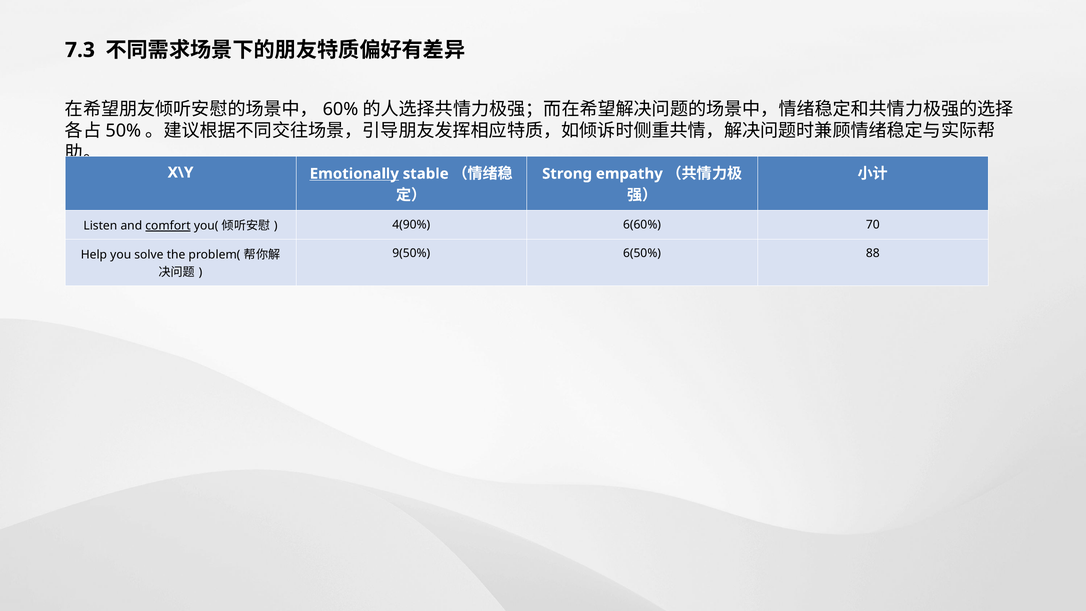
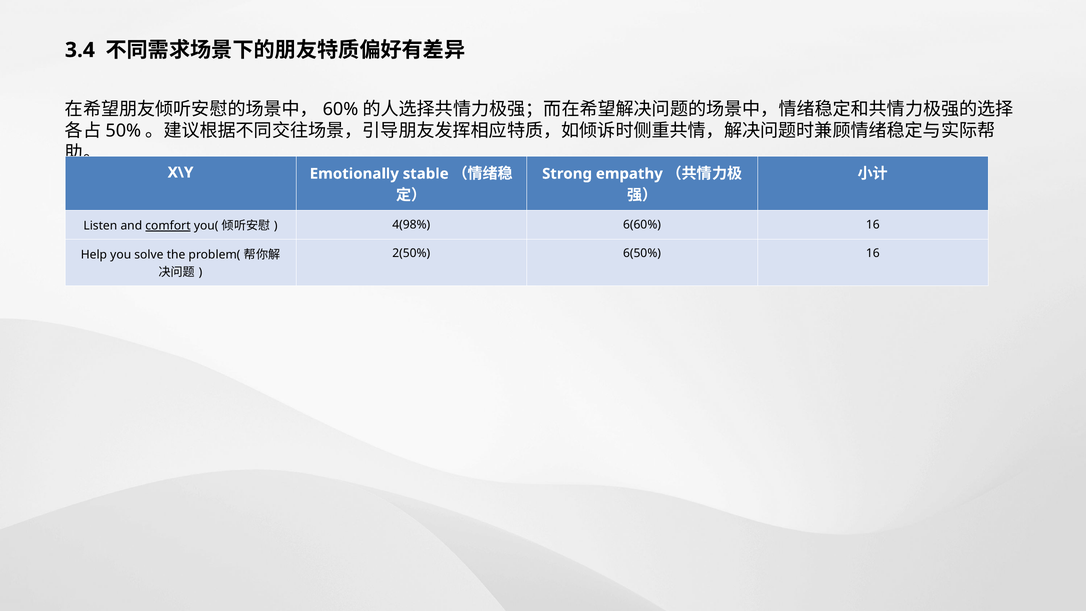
7.3: 7.3 -> 3.4 (80, 50)
Emotionally underline: present -> none (354, 174)
4(90%: 4(90% -> 4(98% (411, 225)
6(60% 70: 70 -> 16 (873, 225)
9(50%: 9(50% -> 2(50% (411, 253)
6(50% 88: 88 -> 16 (873, 253)
